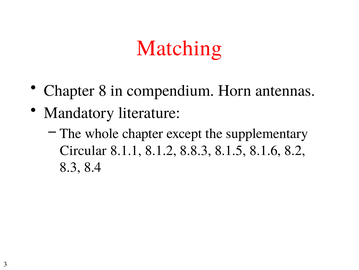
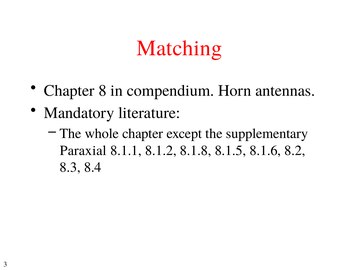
Circular: Circular -> Paraxial (83, 150)
8.8.3: 8.8.3 -> 8.1.8 (196, 150)
